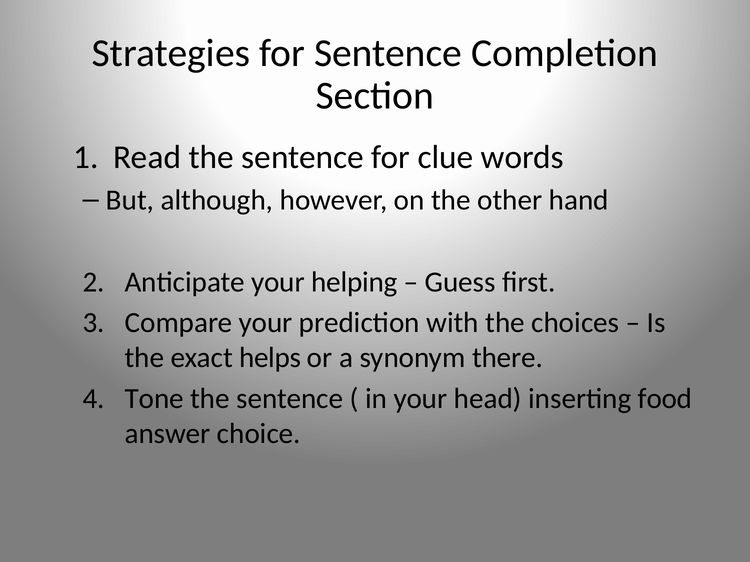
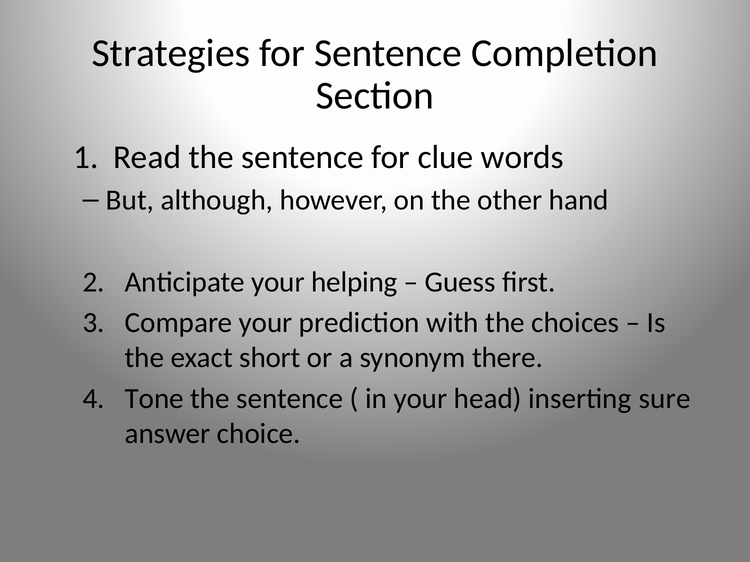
helps: helps -> short (270, 358)
food: food -> sure (665, 399)
